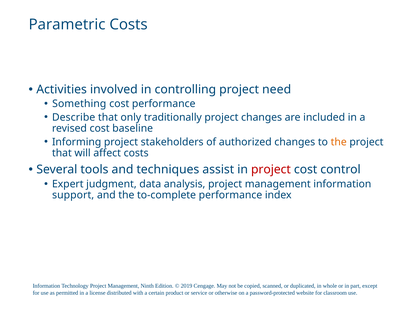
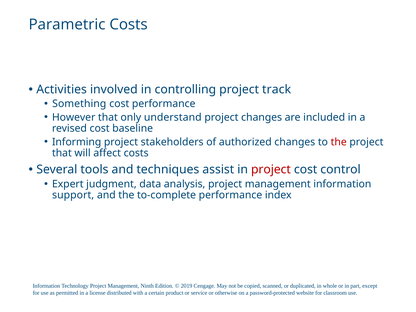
need: need -> track (277, 90)
Describe: Describe -> However (74, 117)
traditionally: traditionally -> understand (173, 117)
the colour: orange -> red (339, 142)
